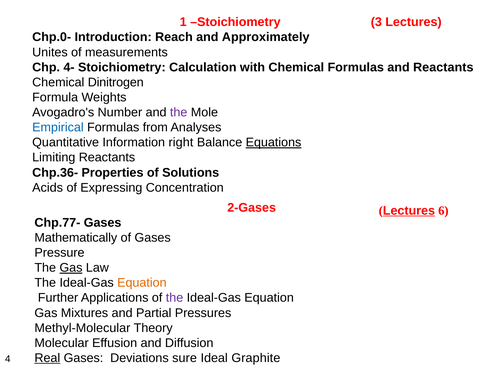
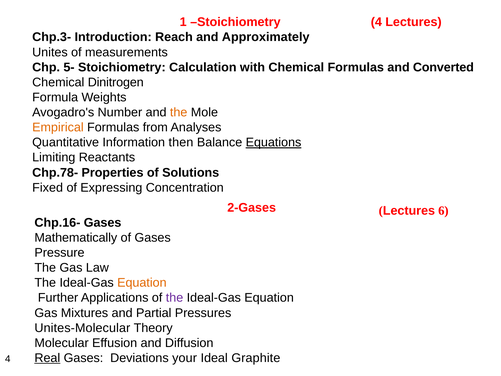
Stoichiometry 3: 3 -> 4 (376, 22)
Chp.0-: Chp.0- -> Chp.3- (52, 37)
4-: 4- -> 5- (69, 67)
and Reactants: Reactants -> Converted (443, 67)
the colour: purple -> orange (179, 112)
Empirical colour: blue -> orange (58, 127)
right: right -> then (181, 142)
Chp.36-: Chp.36- -> Chp.78- (55, 172)
Acids: Acids -> Fixed (48, 187)
Lectures underline: present -> none (409, 211)
Chp.77-: Chp.77- -> Chp.16- (57, 223)
Gas underline: present -> none (71, 268)
Methyl-Molecular: Methyl-Molecular -> Unites-Molecular (82, 328)
sure: sure -> your (185, 358)
